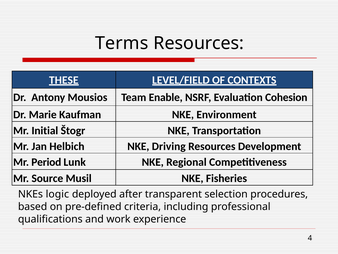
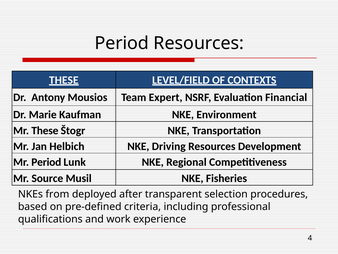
Terms: Terms -> Period (122, 43)
Enable: Enable -> Expert (166, 97)
Cohesion: Cohesion -> Financial (286, 97)
Mr Initial: Initial -> These (45, 130)
logic: logic -> from (57, 194)
